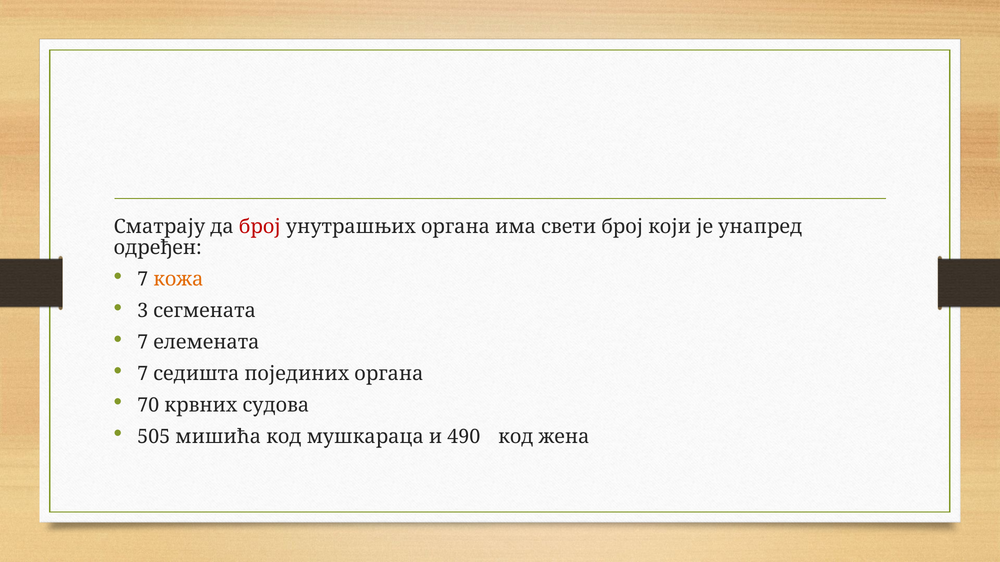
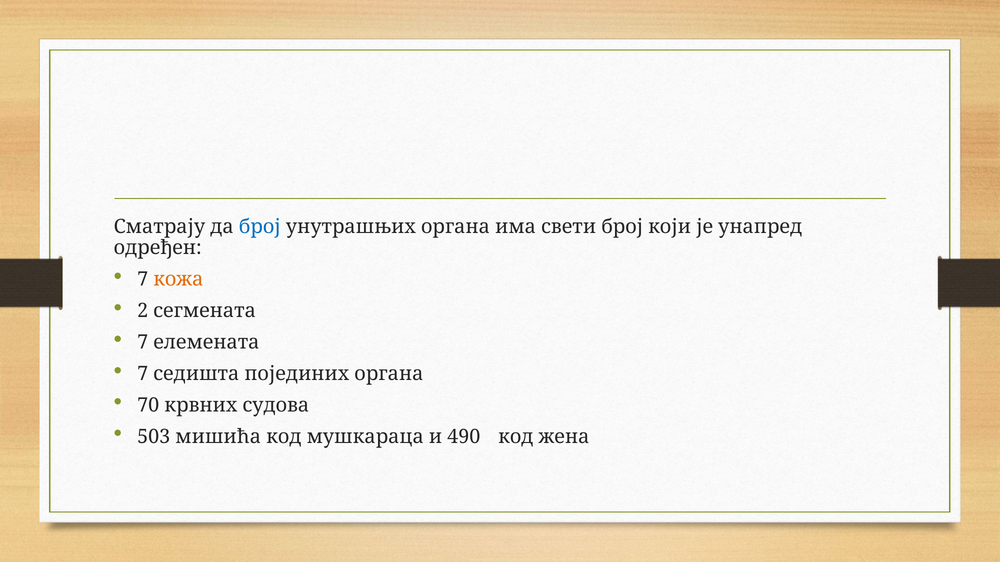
број colour: red -> blue (260, 227)
3: 3 -> 2 (143, 311)
505: 505 -> 503 (154, 437)
